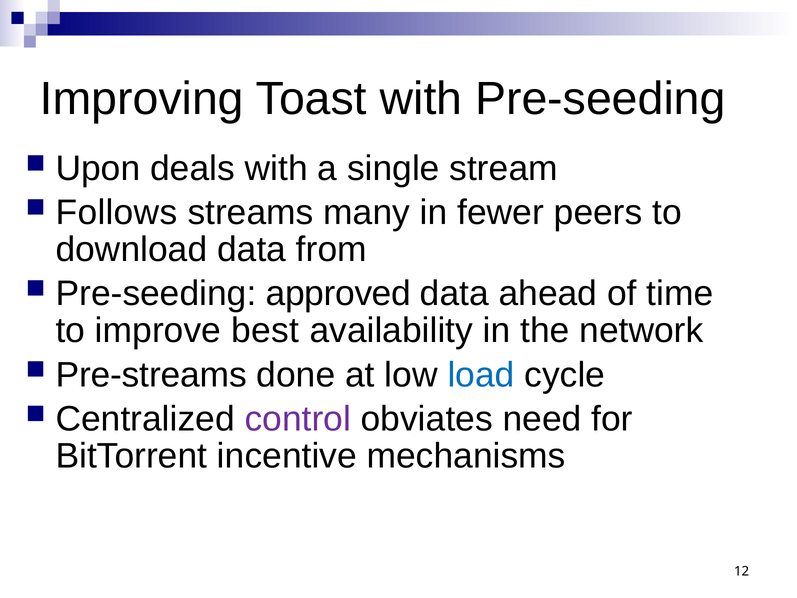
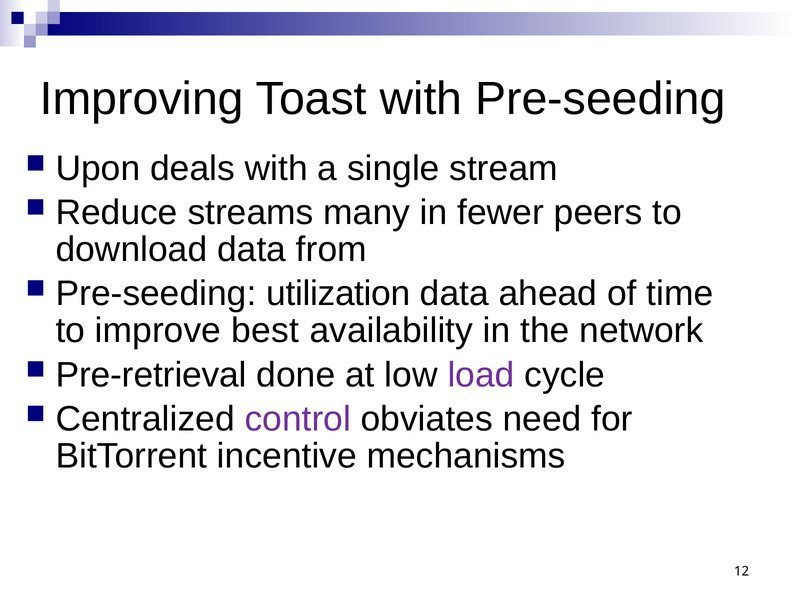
Follows: Follows -> Reduce (117, 213)
approved: approved -> utilization (338, 294)
Pre-streams: Pre-streams -> Pre-retrieval (151, 375)
load colour: blue -> purple (481, 375)
